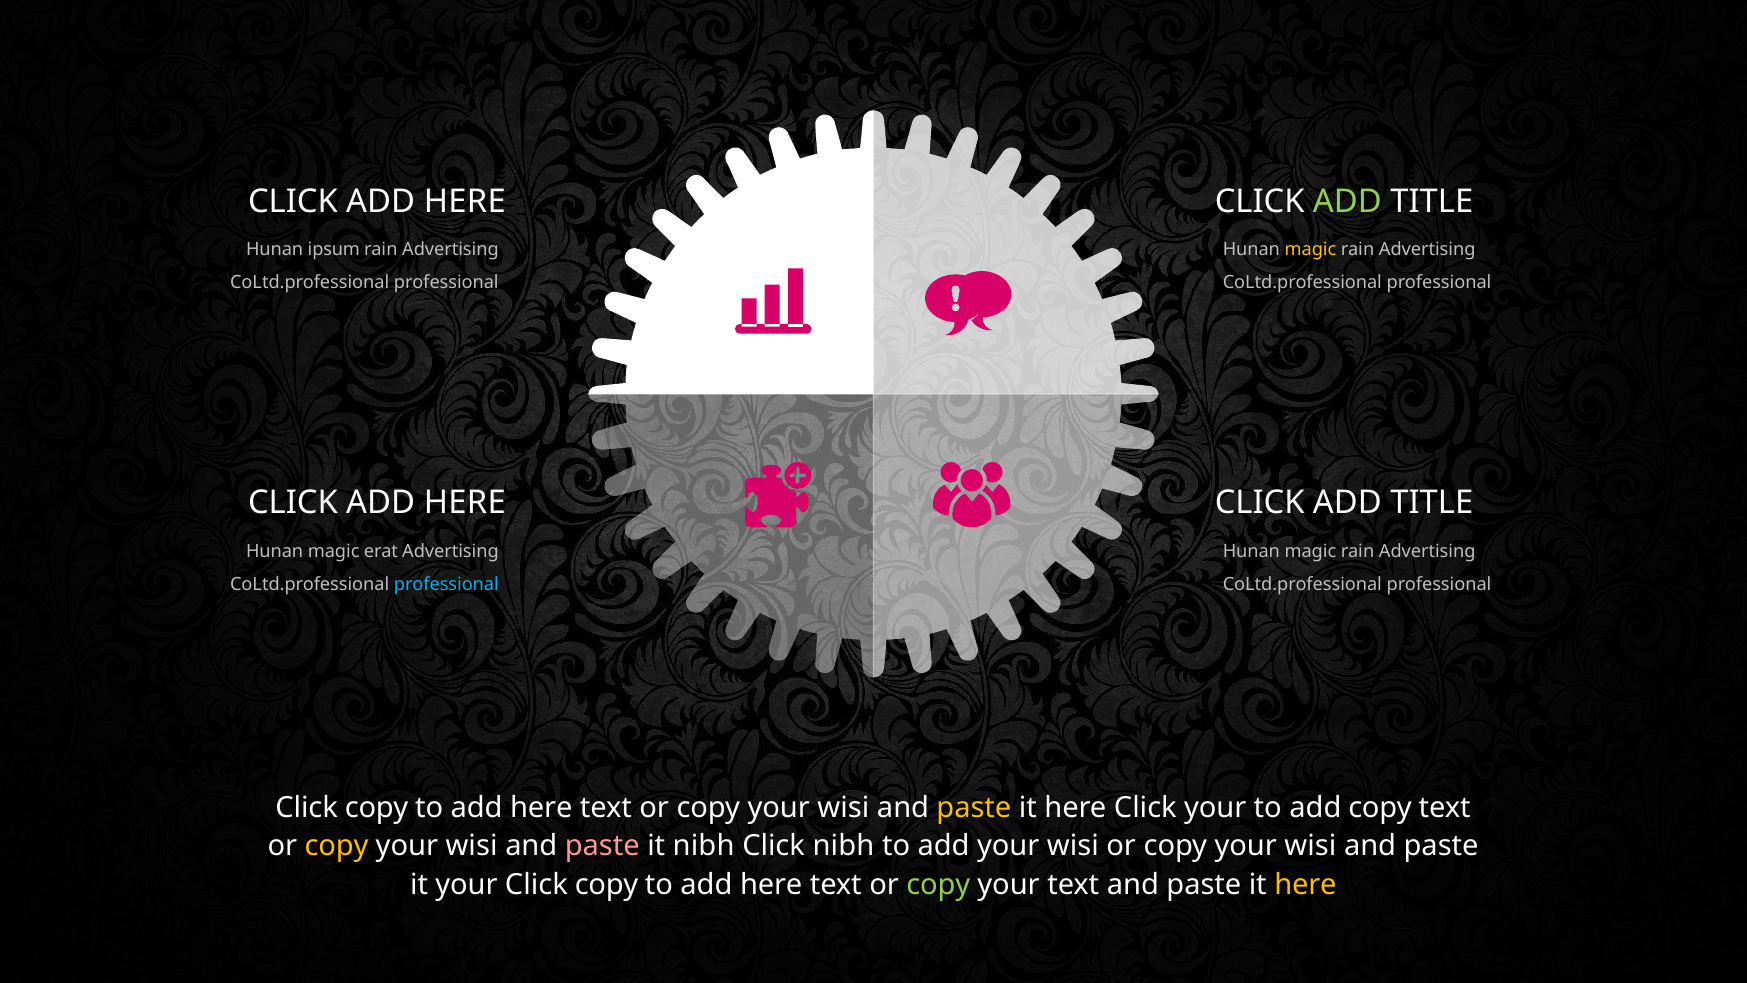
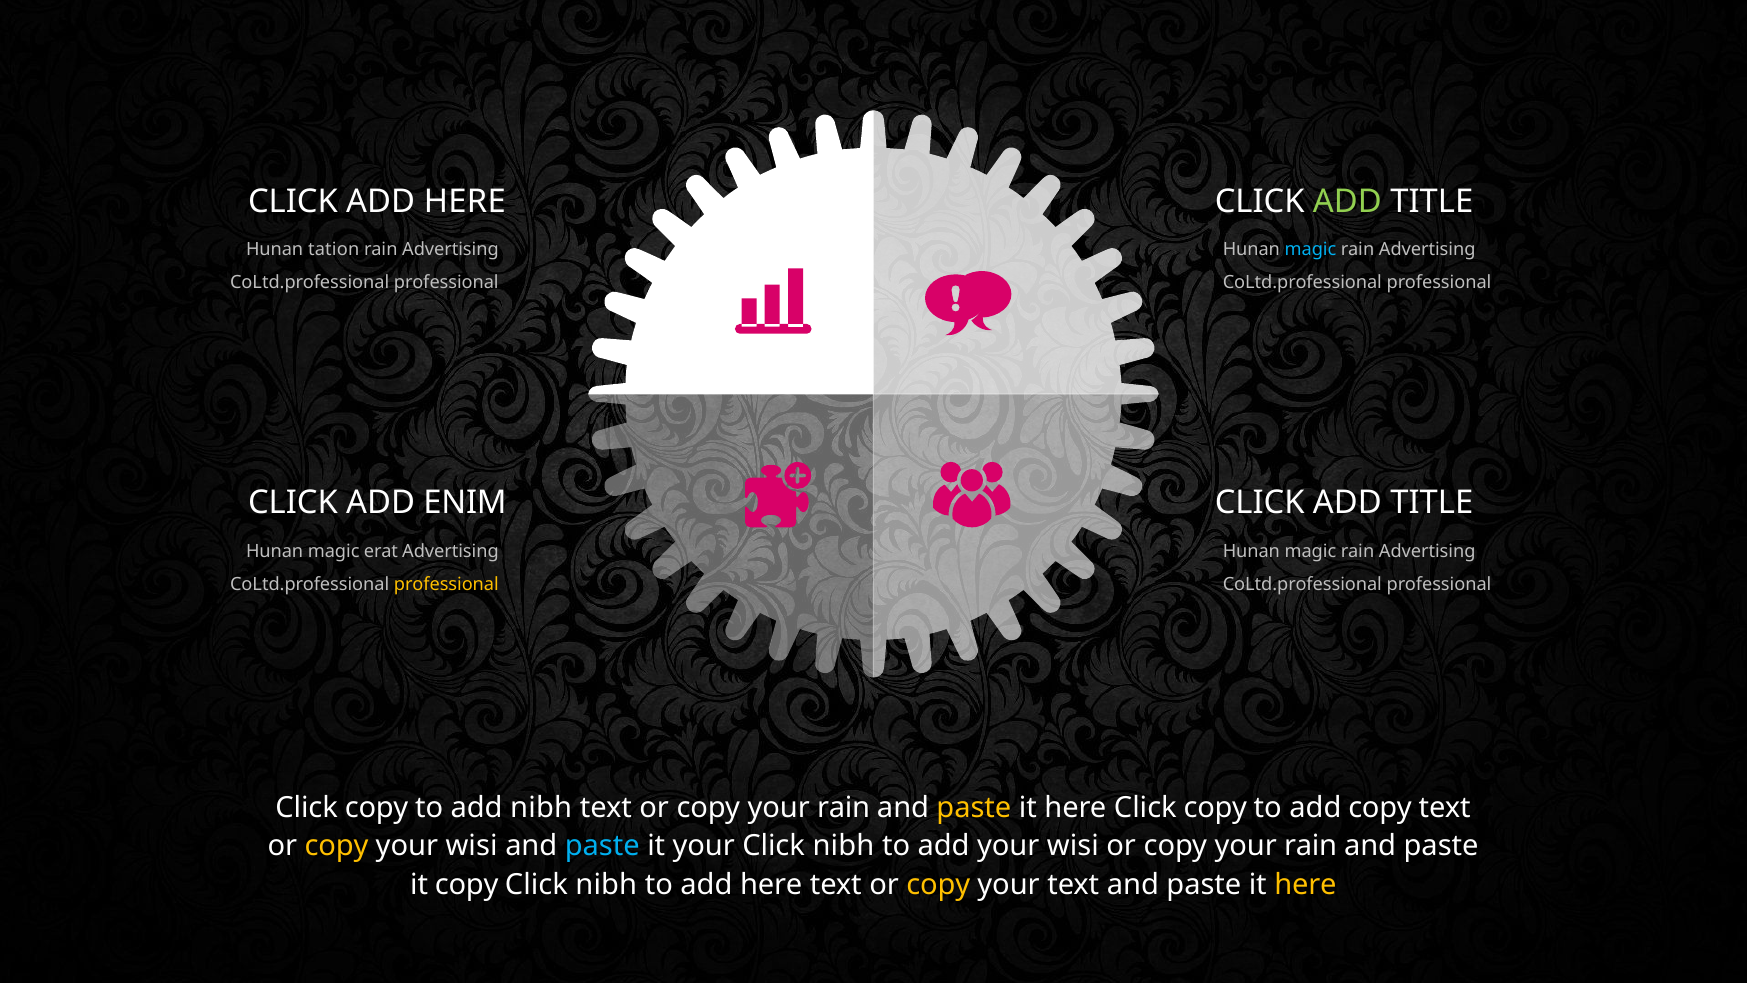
ipsum: ipsum -> tation (334, 250)
magic colour: yellow -> light blue (1310, 250)
HERE: HERE -> ENIM (465, 503)
professional colour: light blue -> yellow (446, 584)
here: here -> nibh (541, 807)
wisi: wisi -> rain (844, 807)
here Click your: your -> copy (1215, 807)
paste colour: pink -> light blue (602, 846)
it nibh: nibh -> your (704, 846)
wisi: wisi -> rain (1311, 846)
it your: your -> copy (467, 884)
copy: copy -> nibh (606, 884)
copy colour: light green -> yellow (938, 884)
